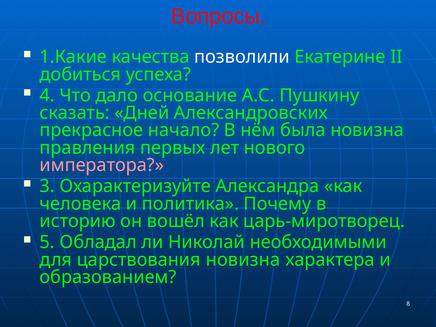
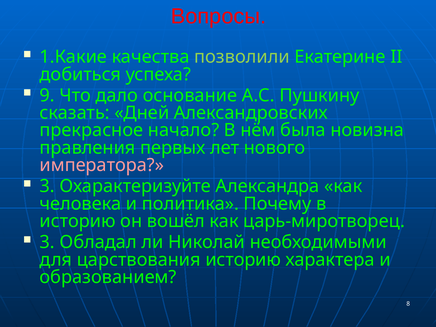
позволили colour: white -> light green (242, 57)
4: 4 -> 9 (47, 95)
5: 5 -> 3 (47, 242)
царствования новизна: новизна -> историю (243, 260)
